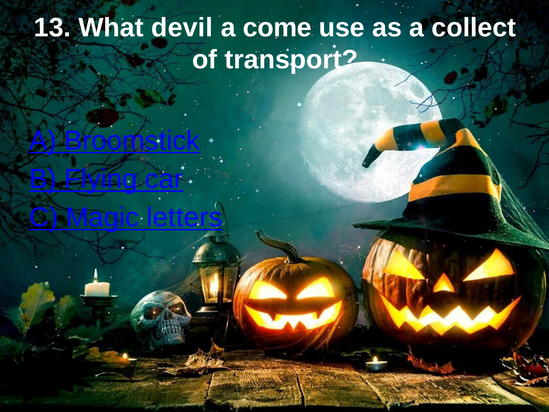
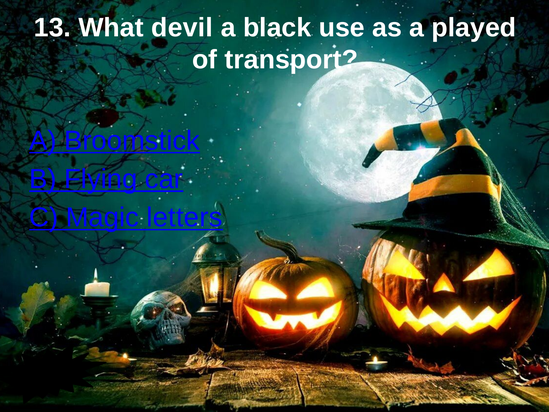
come: come -> black (277, 28)
collect: collect -> played (474, 28)
